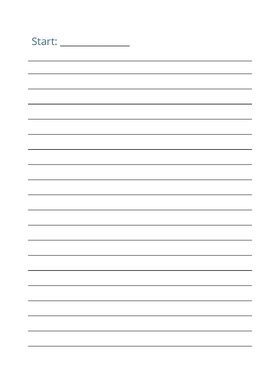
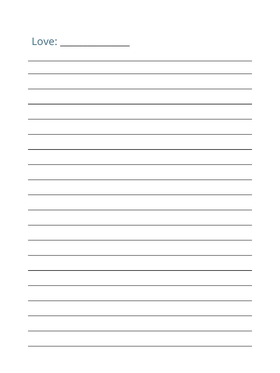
Start: Start -> Love (45, 42)
